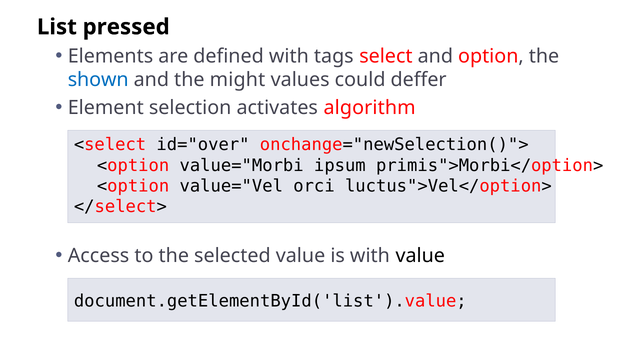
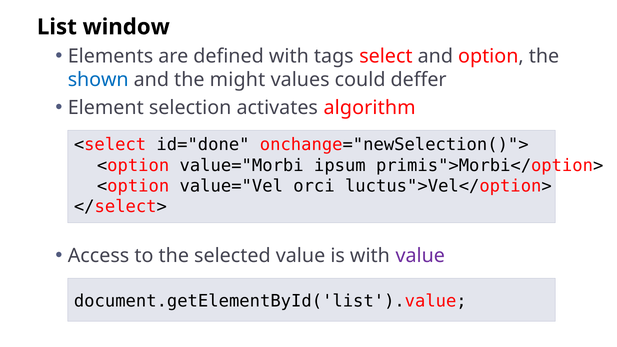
pressed: pressed -> window (126, 27)
id="over: id="over -> id="done (203, 145)
value colour: black -> purple (420, 256)
